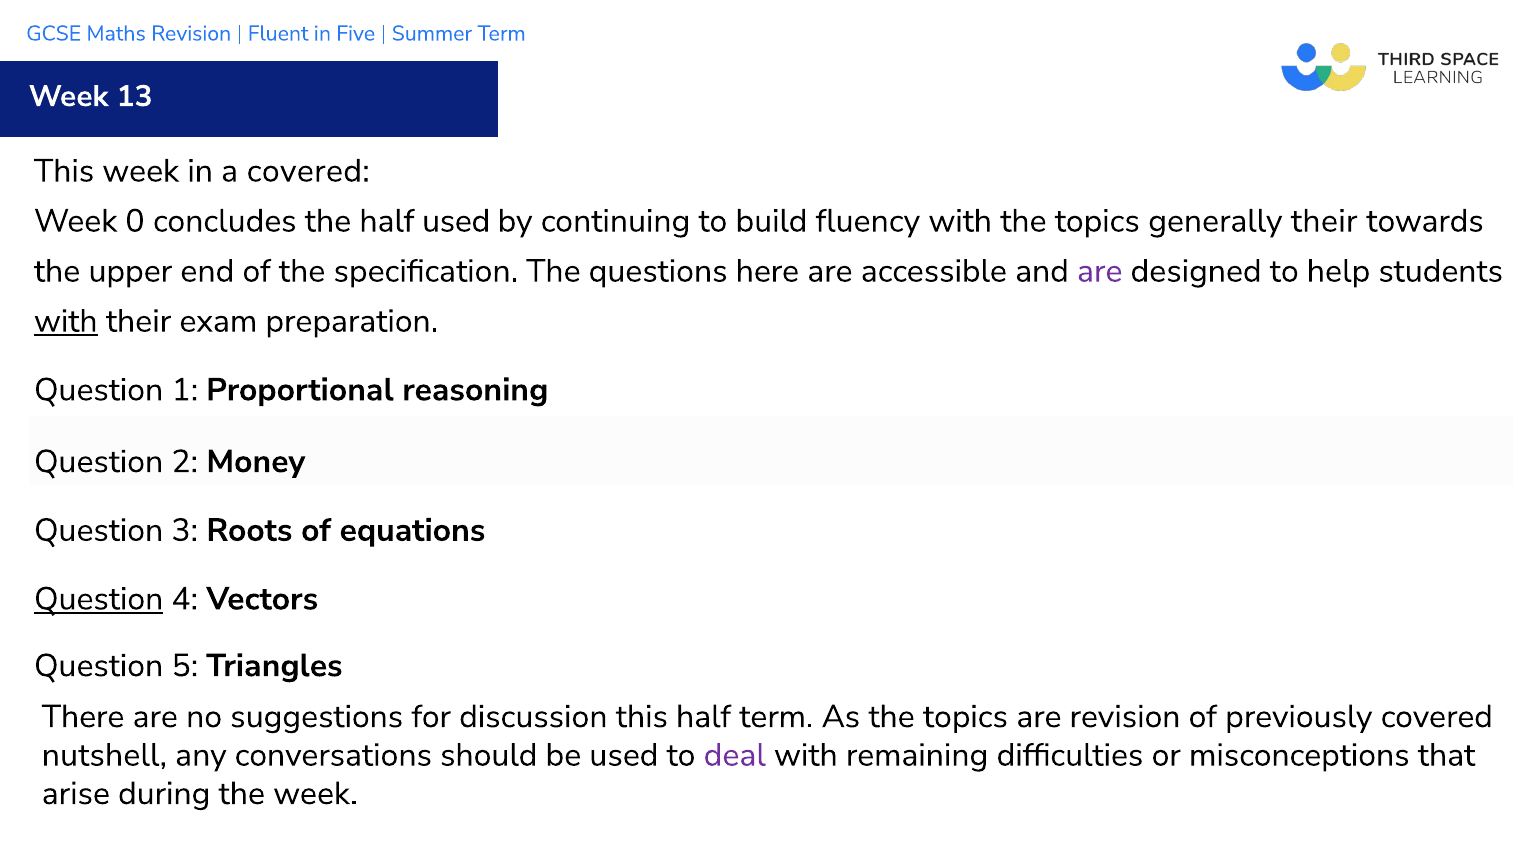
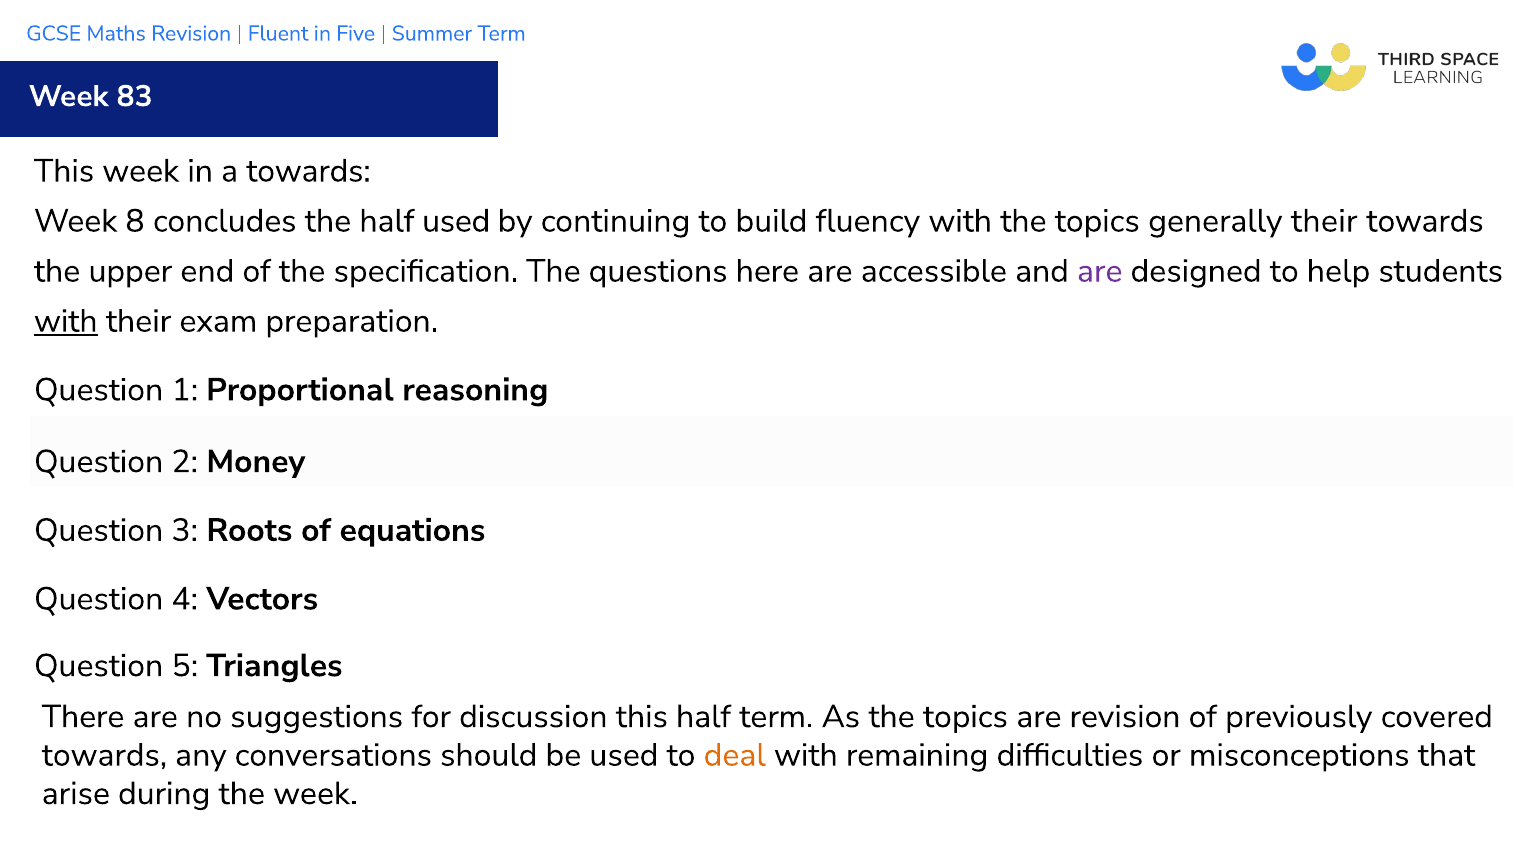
13: 13 -> 83 (135, 96)
a covered: covered -> towards (308, 171)
0: 0 -> 8 (135, 221)
Question underline: present -> none (99, 599)
nutshell: nutshell -> towards (104, 755)
deal colour: purple -> orange (735, 755)
